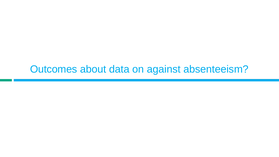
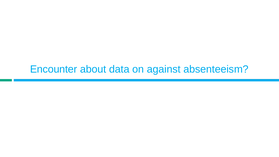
Outcomes: Outcomes -> Encounter (54, 69)
